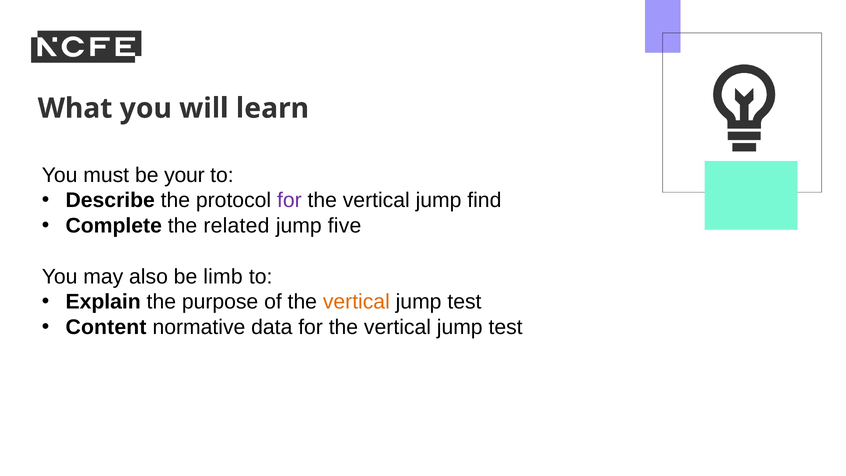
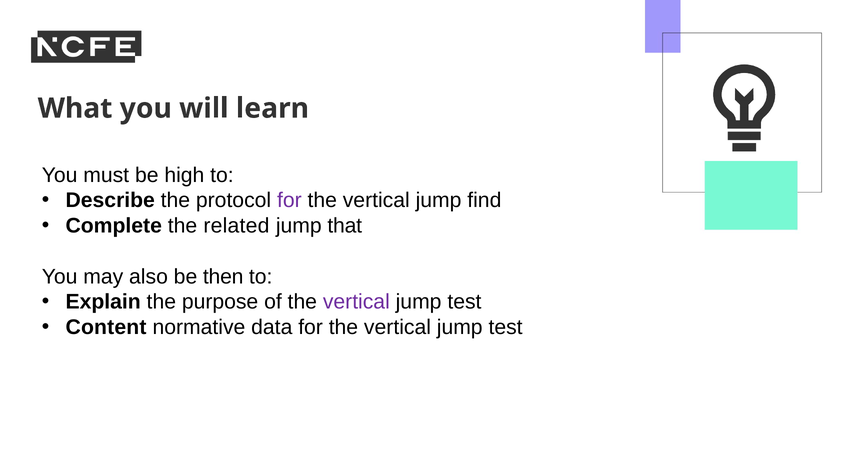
your: your -> high (184, 175)
five: five -> that (345, 226)
limb: limb -> then (223, 277)
vertical colour: orange -> purple (356, 302)
